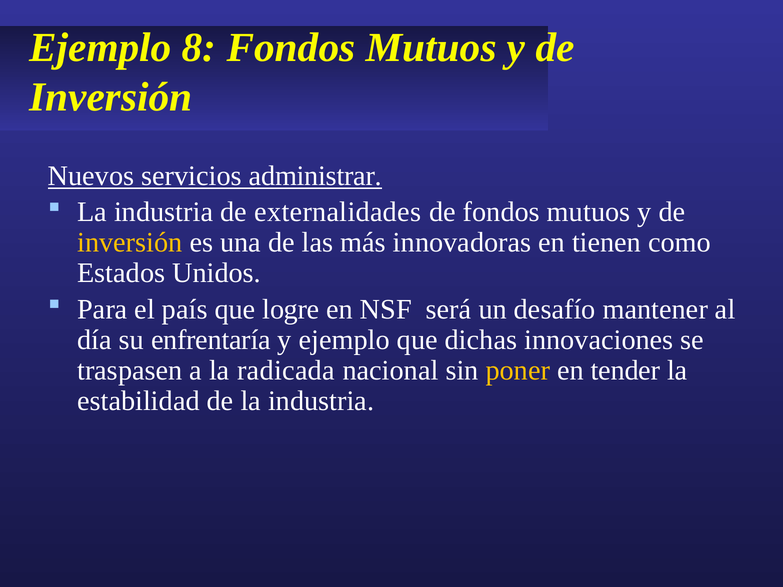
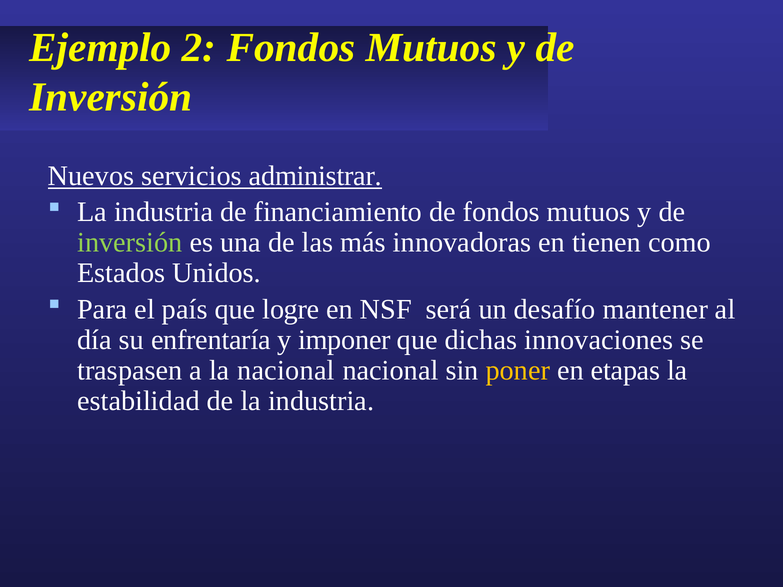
8: 8 -> 2 (199, 48)
externalidades: externalidades -> financiamiento (338, 212)
inversión colour: yellow -> light green (130, 243)
y ejemplo: ejemplo -> imponer (344, 340)
la radicada: radicada -> nacional (286, 370)
tender: tender -> etapas (626, 370)
